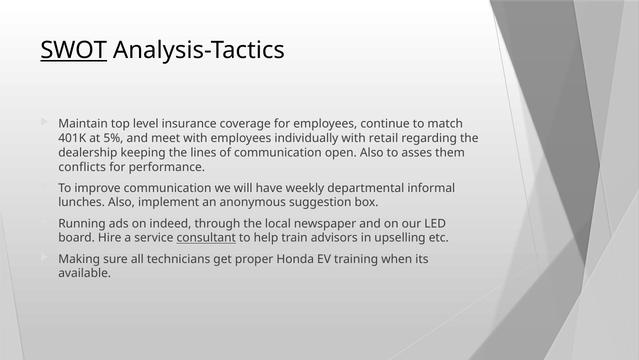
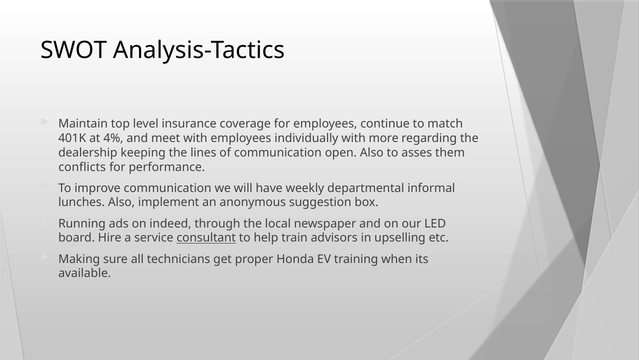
SWOT underline: present -> none (74, 50)
5%: 5% -> 4% (113, 138)
retail: retail -> more (384, 138)
